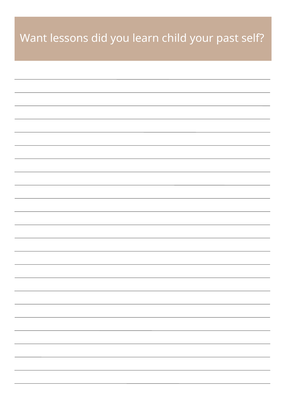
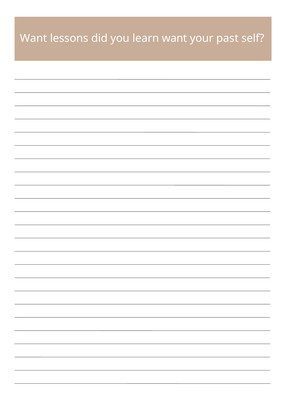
learn child: child -> want (175, 38)
